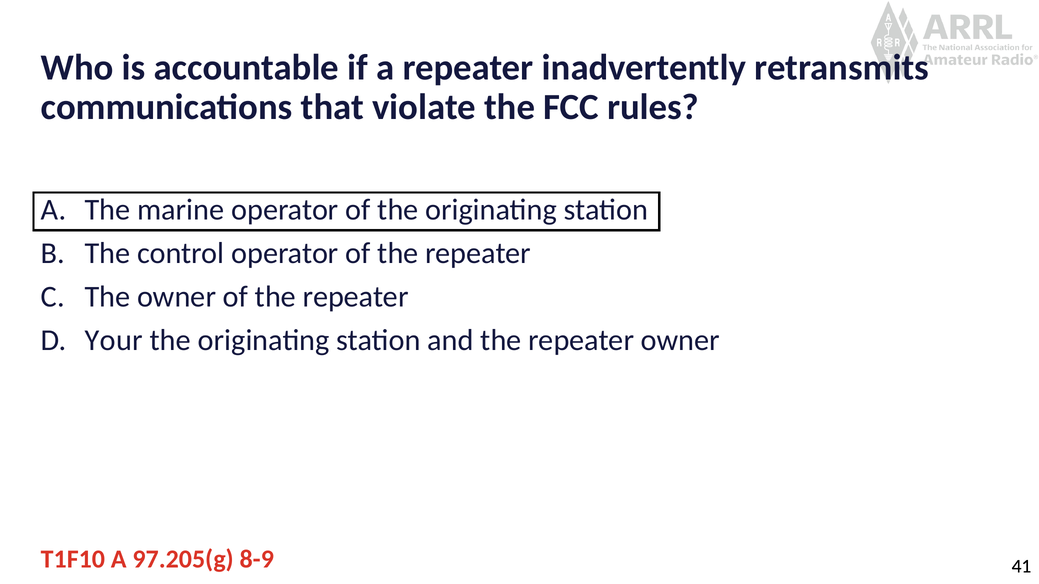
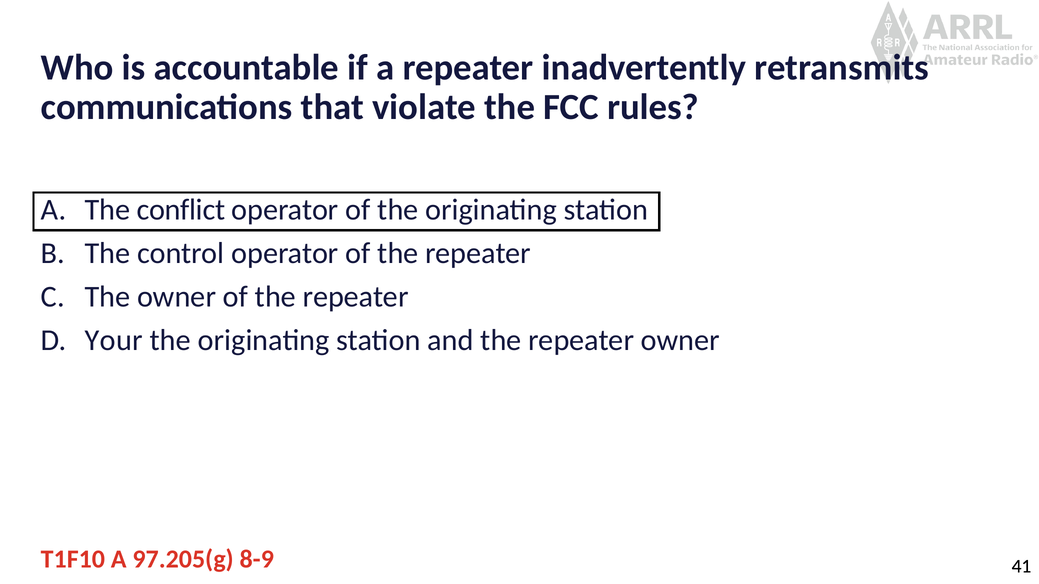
marine: marine -> conflict (181, 210)
